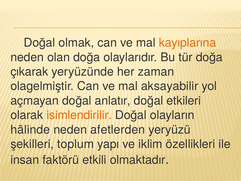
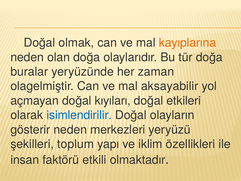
çıkarak: çıkarak -> buralar (29, 72)
anlatır: anlatır -> kıyıları (113, 101)
isimlendirilir colour: orange -> blue (79, 115)
hâlinde: hâlinde -> gösterir (30, 129)
afetlerden: afetlerden -> merkezleri (118, 129)
